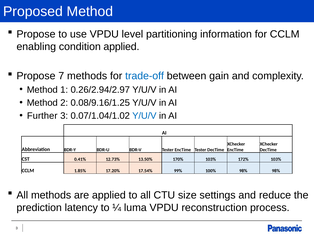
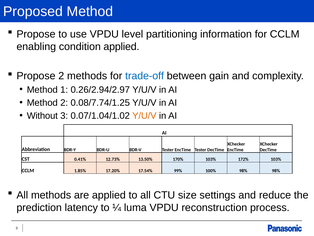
Propose 7: 7 -> 2 (61, 76)
0.08/9.16/1.25: 0.08/9.16/1.25 -> 0.08/7.74/1.25 (100, 103)
Further: Further -> Without (42, 116)
Y/U/V colour: blue -> orange (144, 116)
